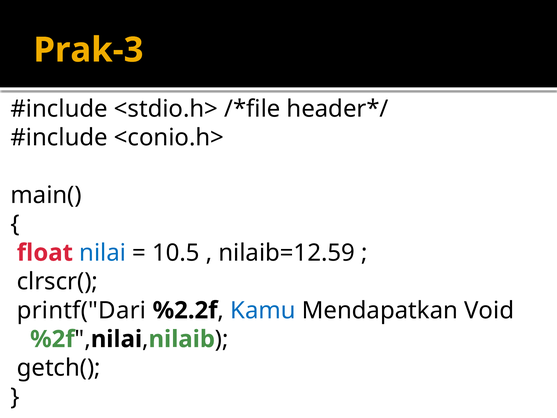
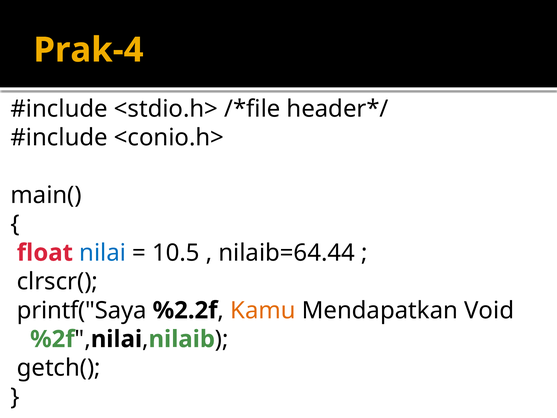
Prak-3: Prak-3 -> Prak-4 (88, 50)
nilaib=12.59: nilaib=12.59 -> nilaib=64.44 (287, 253)
printf("Dari: printf("Dari -> printf("Saya (82, 310)
Kamu colour: blue -> orange (263, 310)
